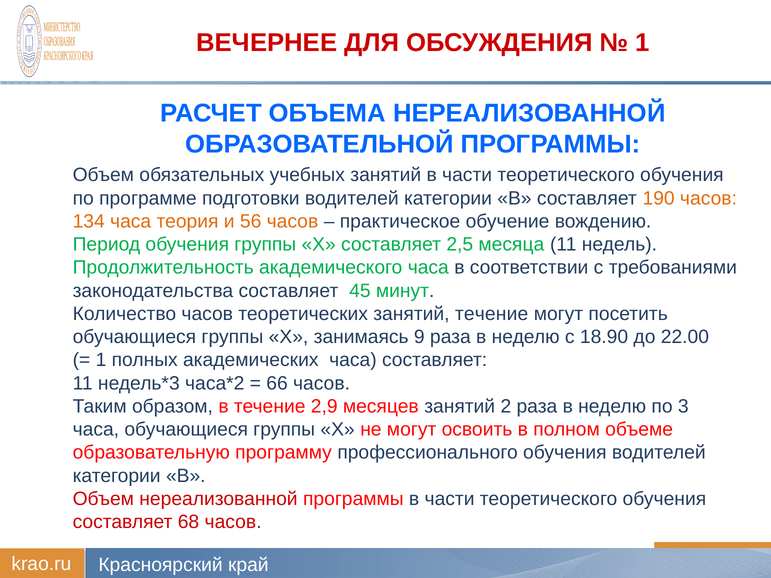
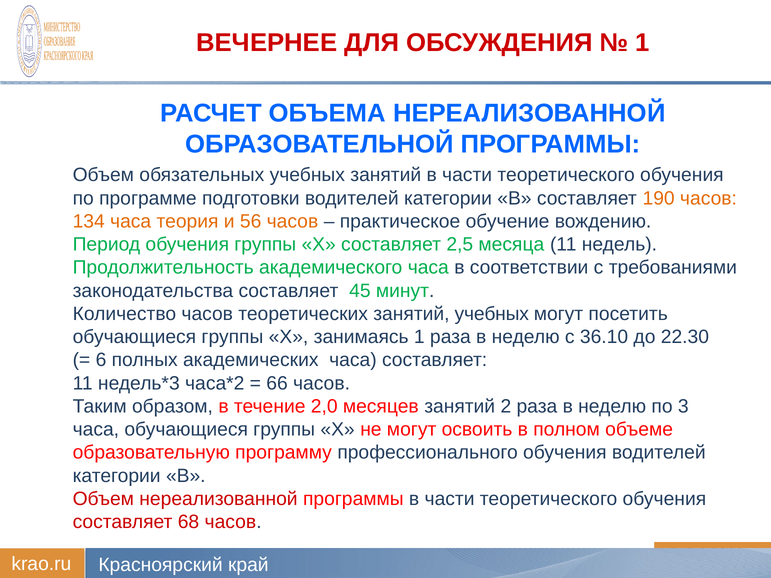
занятий течение: течение -> учебных (492, 314)
занимаясь 9: 9 -> 1 (419, 337)
18.90: 18.90 -> 36.10 (604, 337)
22.00: 22.00 -> 22.30 (685, 337)
1: 1 -> 6 (101, 360)
2,9: 2,9 -> 2,0 (324, 406)
